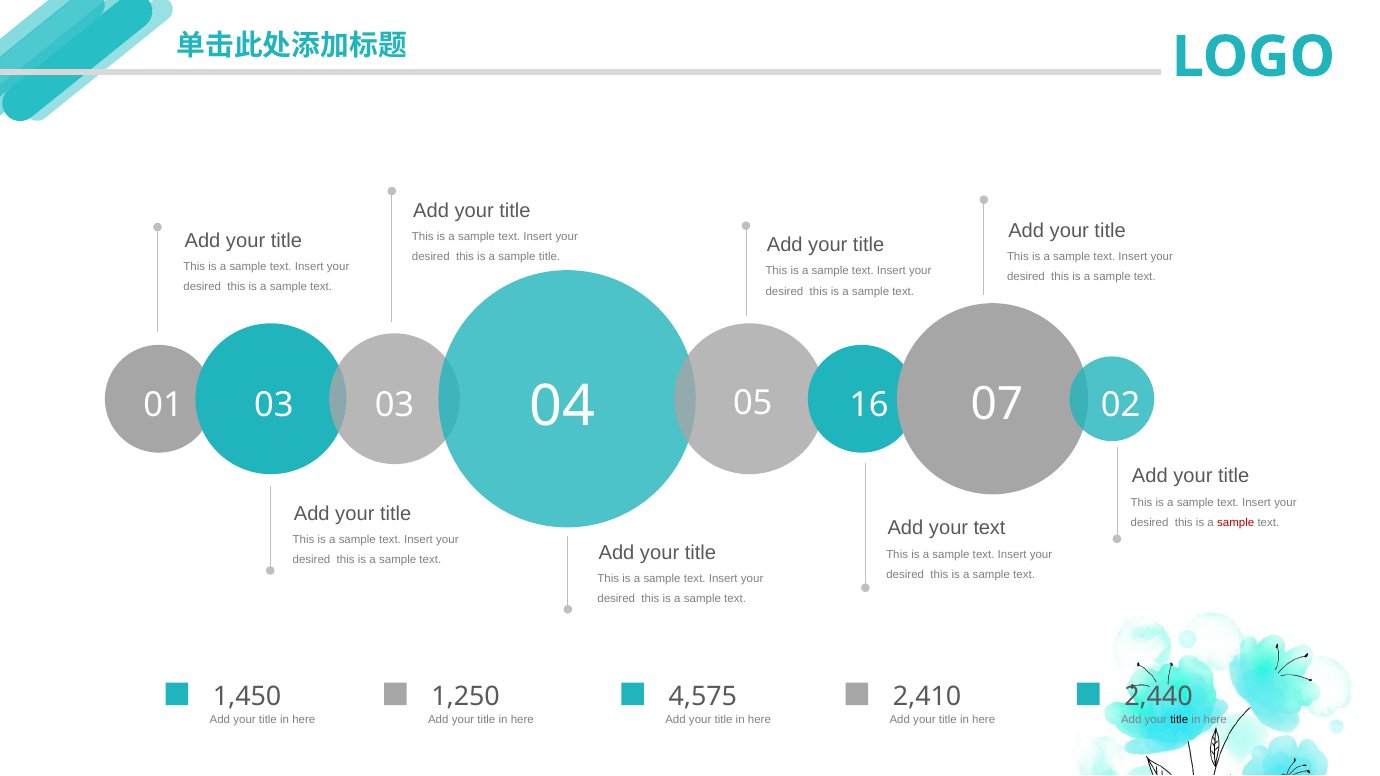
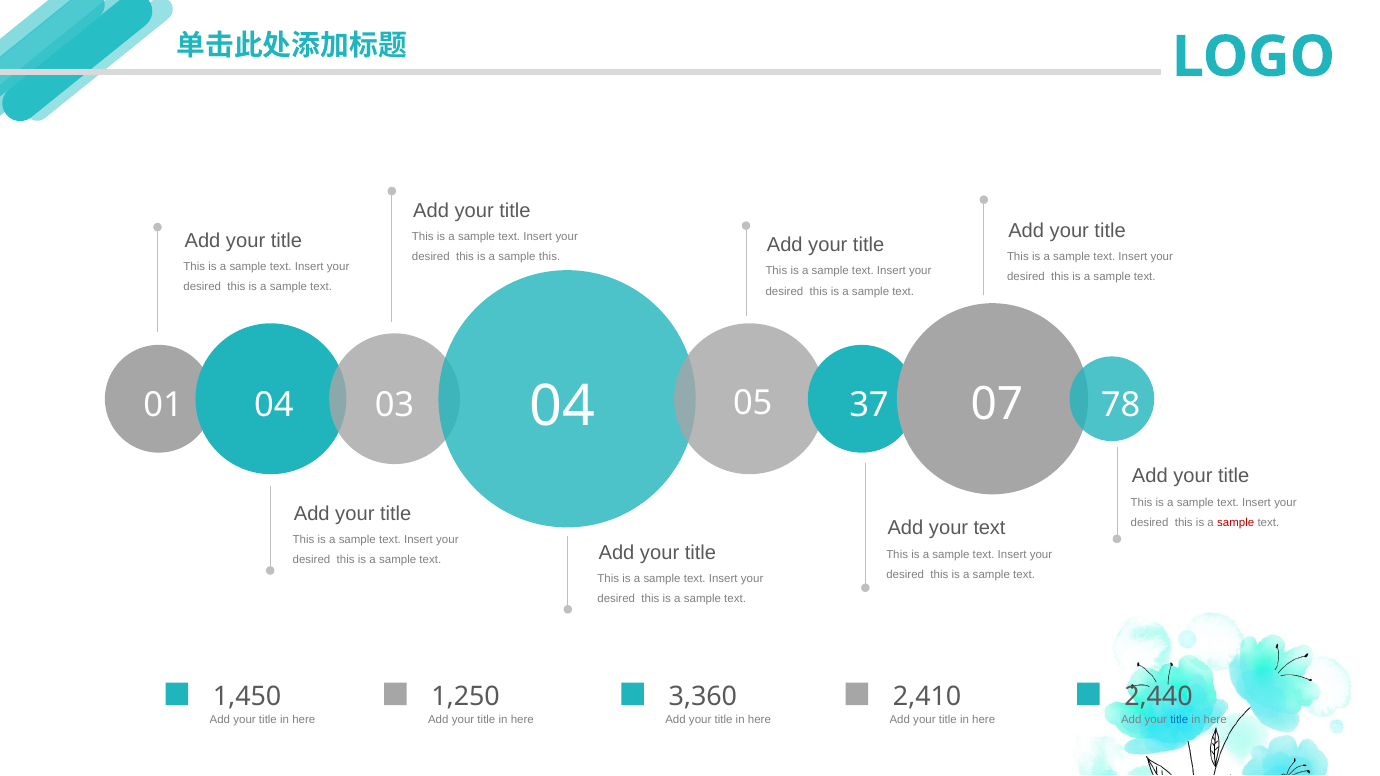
sample title: title -> this (550, 257)
01 03: 03 -> 04 (274, 406)
16: 16 -> 37 (869, 406)
02: 02 -> 78 (1121, 406)
4,575: 4,575 -> 3,360 (703, 697)
title colour: black -> blue (1179, 720)
